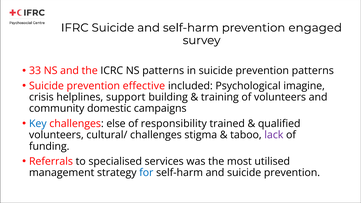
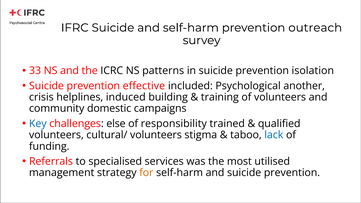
engaged: engaged -> outreach (315, 28)
prevention patterns: patterns -> isolation (313, 71)
imagine: imagine -> another (304, 86)
support: support -> induced (126, 97)
cultural/ challenges: challenges -> volunteers (156, 135)
lack colour: purple -> blue (274, 135)
for colour: blue -> orange (146, 173)
